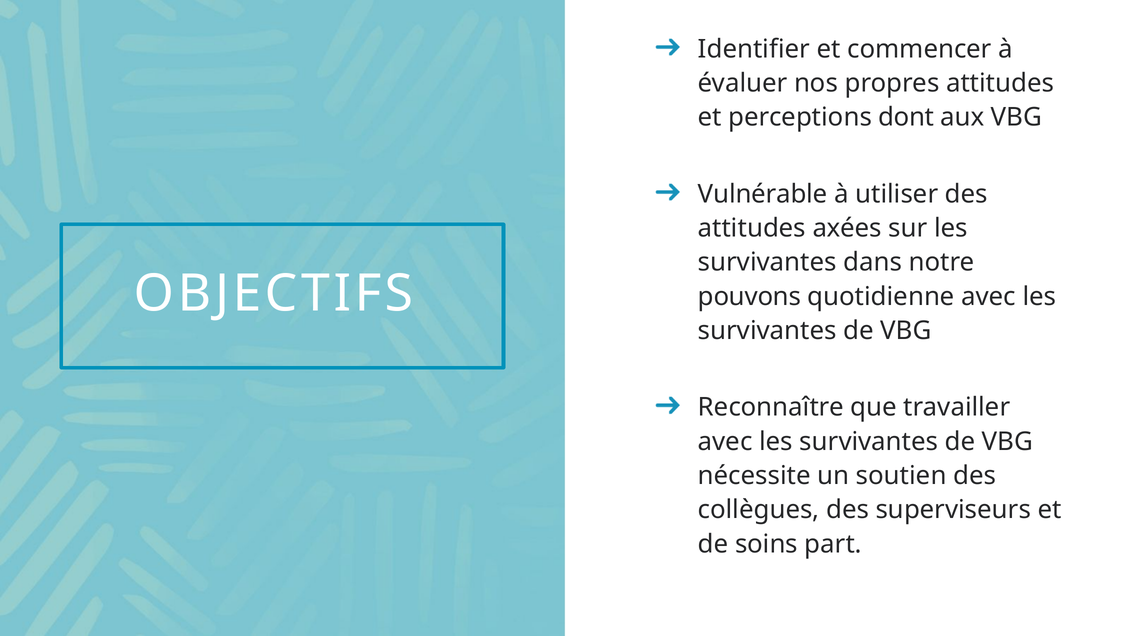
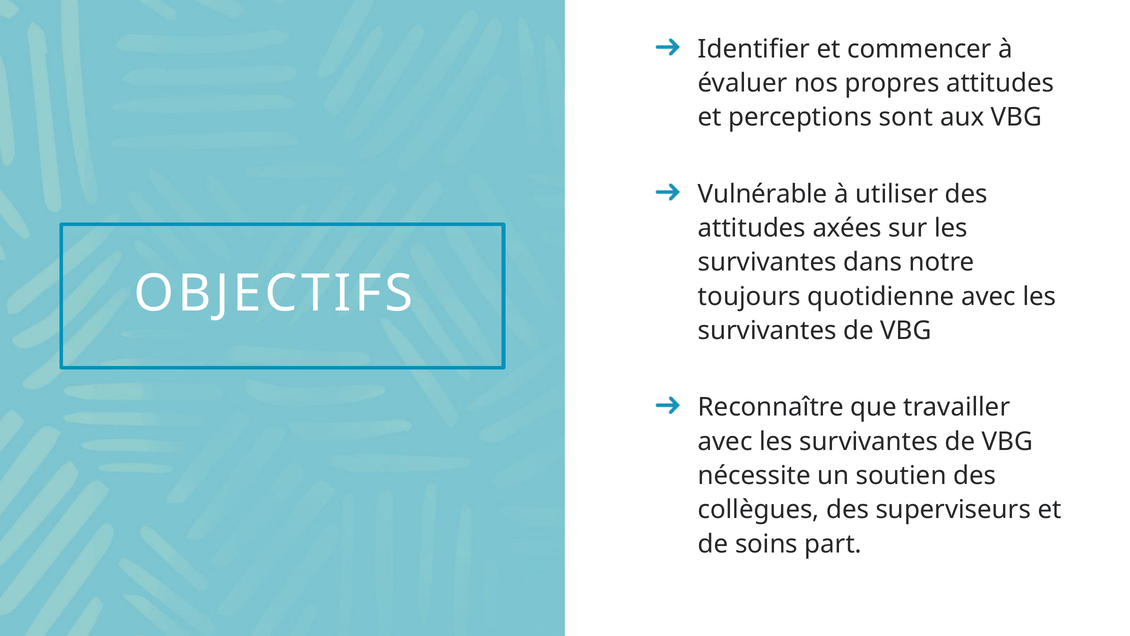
dont: dont -> sont (906, 117)
pouvons: pouvons -> toujours (749, 296)
